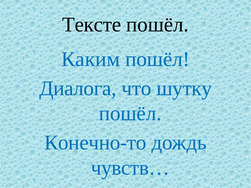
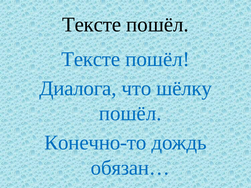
Каким: Каким -> Тексте (91, 59)
шутку: шутку -> шёлку (184, 88)
чувств…: чувств… -> обязан… (130, 168)
